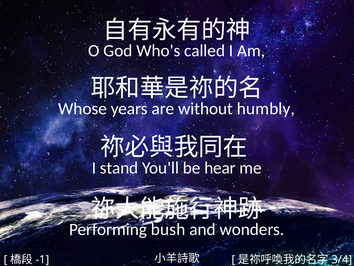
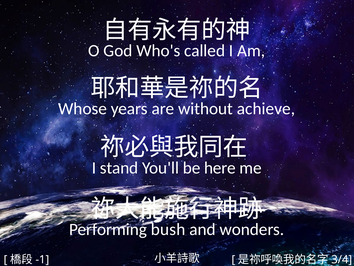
humbly: humbly -> achieve (266, 108)
hear: hear -> here (220, 168)
